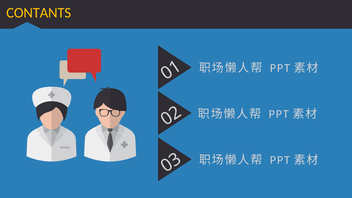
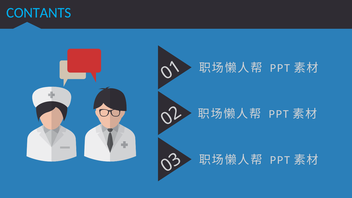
CONTANTS colour: yellow -> light blue (39, 13)
